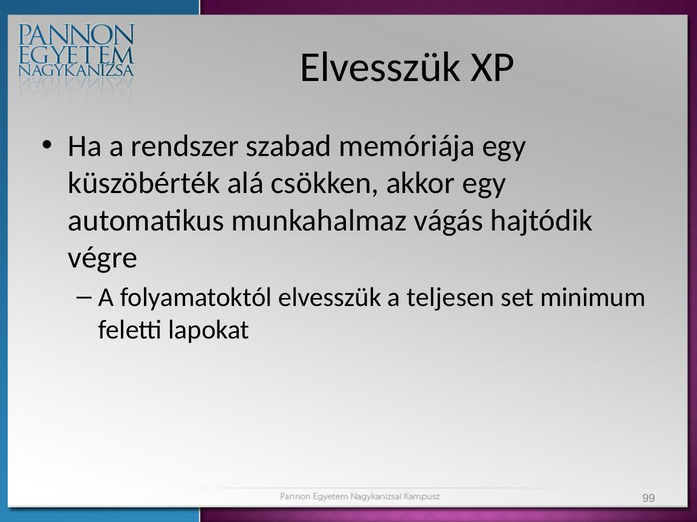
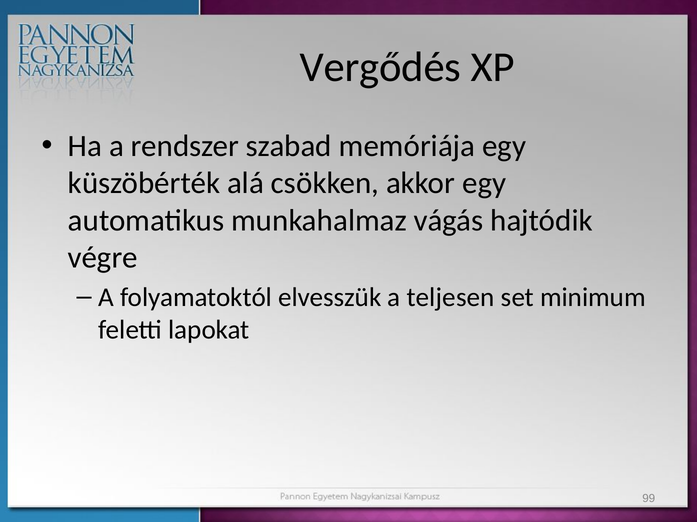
Elvesszük: Elvesszük -> Vergődés (380, 67)
